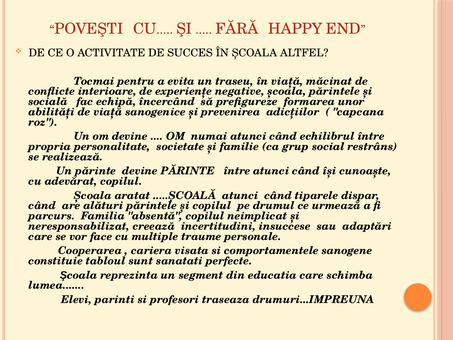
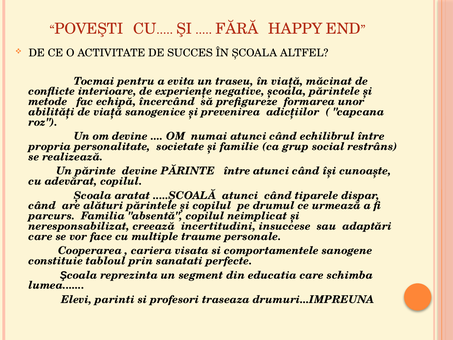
socială: socială -> metode (48, 102)
sunt: sunt -> prin (141, 261)
